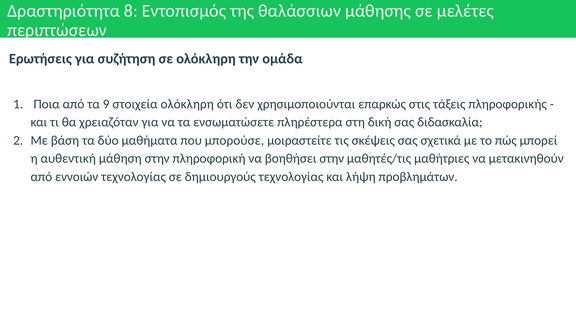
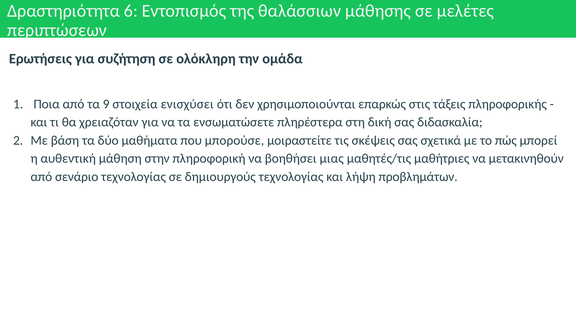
8: 8 -> 6 (131, 11)
στοιχεία ολόκληρη: ολόκληρη -> ενισχύσει (187, 104)
βοηθήσει στην: στην -> μιας (332, 159)
εννοιών: εννοιών -> σενάριο (77, 177)
